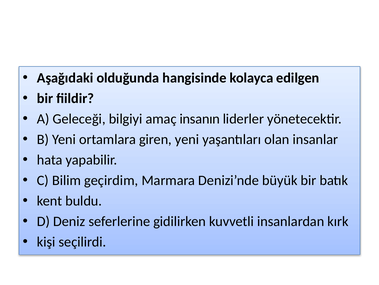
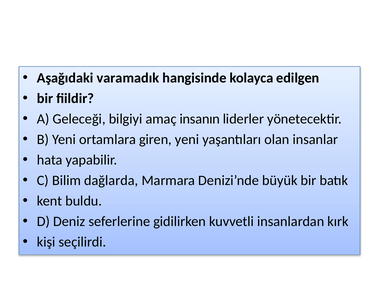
olduğunda: olduğunda -> varamadık (128, 78)
geçirdim: geçirdim -> dağlarda (111, 180)
